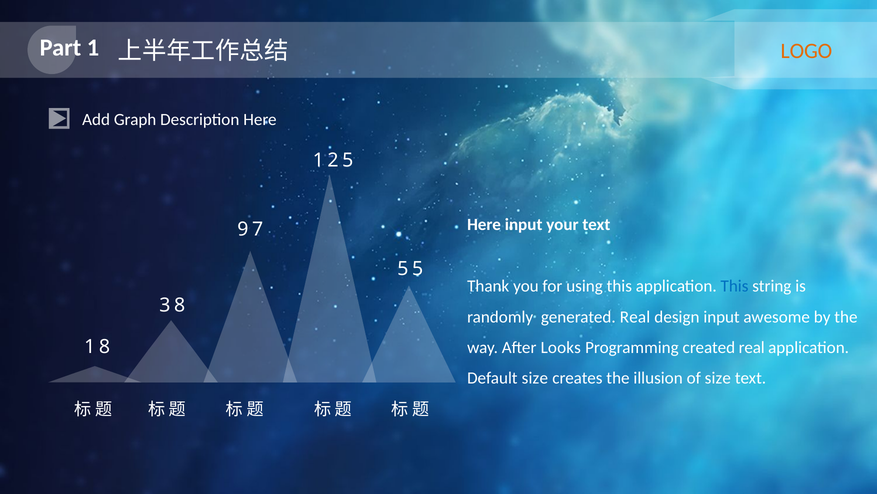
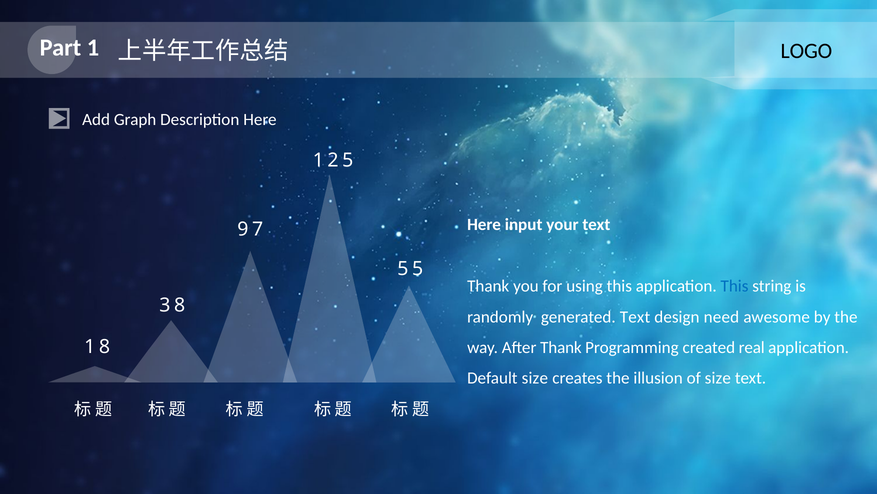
LOGO colour: orange -> black (806, 51)
generated Real: Real -> Text (635, 316)
design input: input -> need (721, 316)
After Looks: Looks -> Thank (561, 347)
